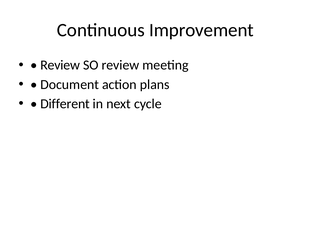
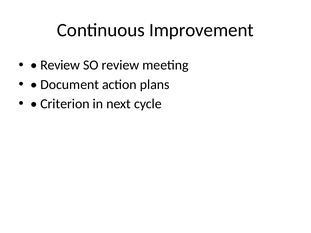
Different: Different -> Criterion (65, 104)
